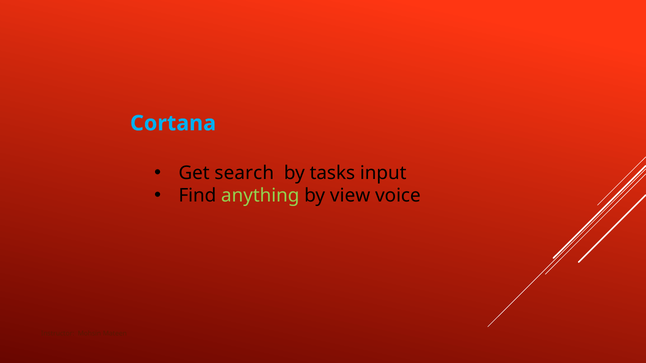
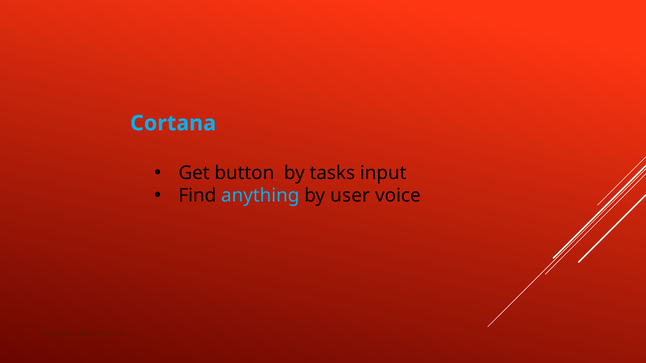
search: search -> button (244, 173)
anything colour: light green -> light blue (260, 196)
view: view -> user (350, 196)
